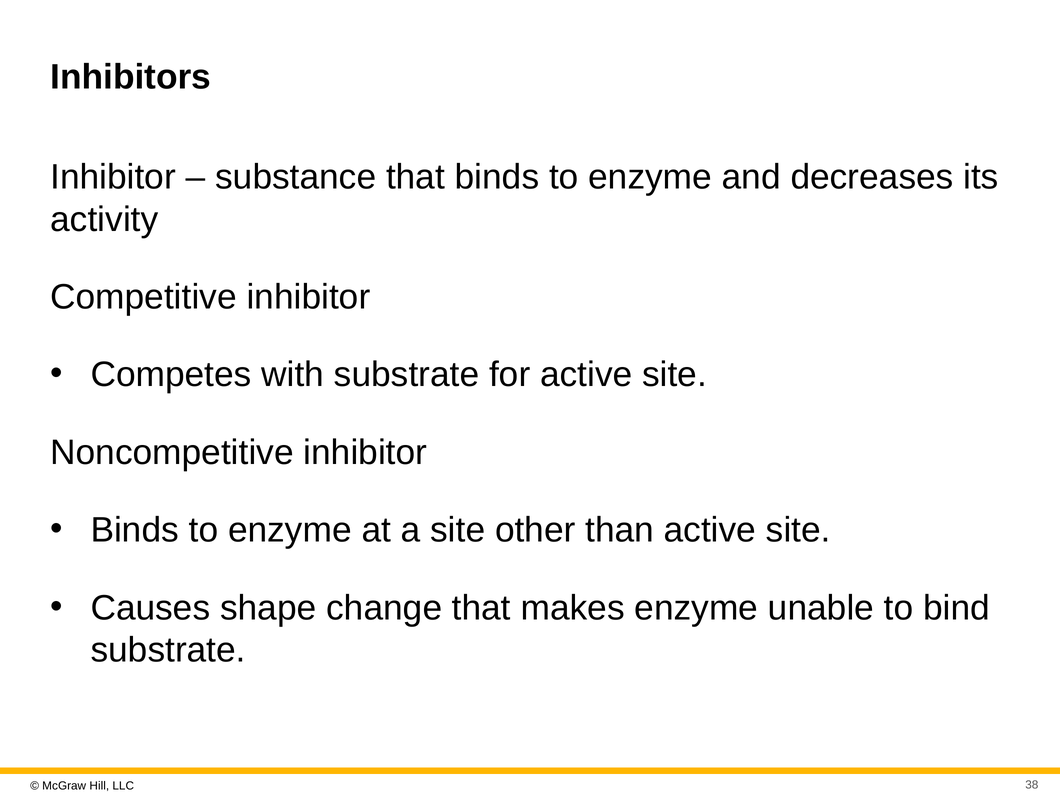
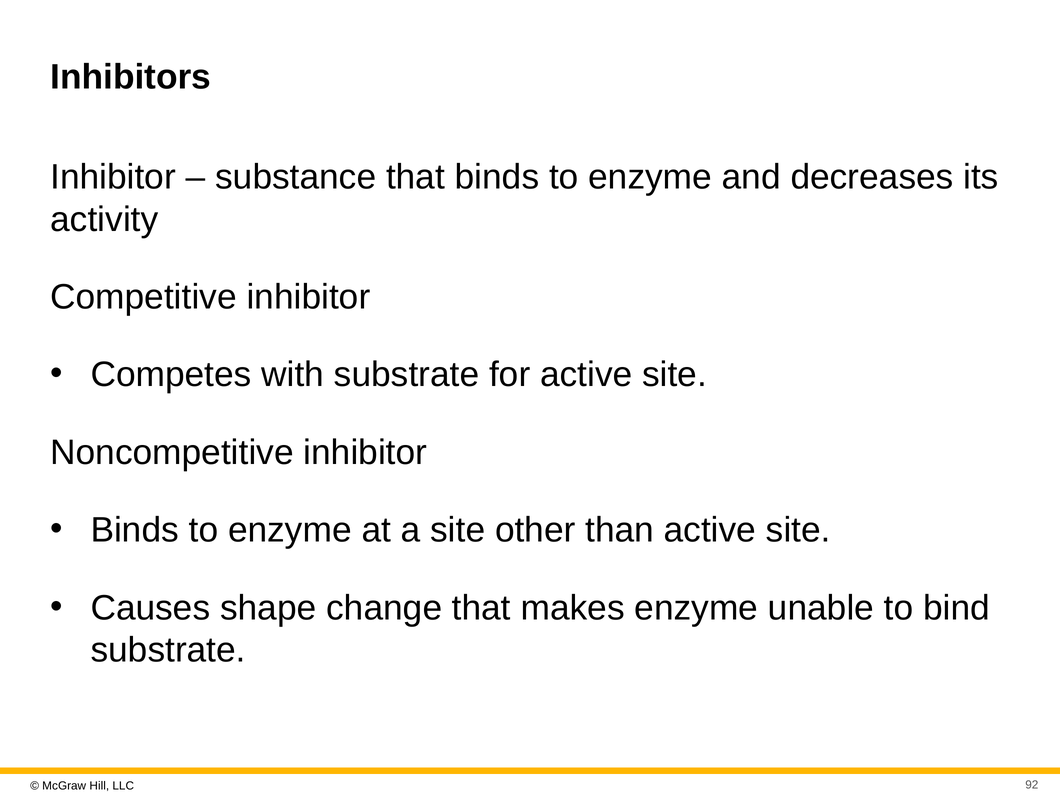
38: 38 -> 92 (1032, 785)
